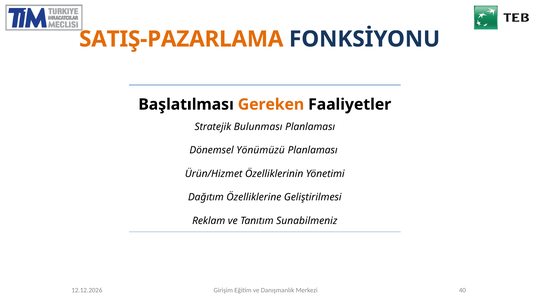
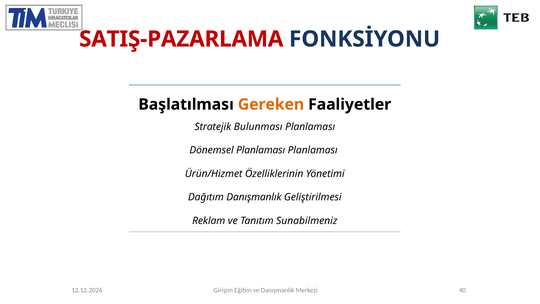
SATIŞ-PAZARLAMA colour: orange -> red (181, 39)
Dönemsel Yönümüzü: Yönümüzü -> Planlaması (261, 150)
Dağıtım Özelliklerine: Özelliklerine -> Danışmanlık (254, 197)
